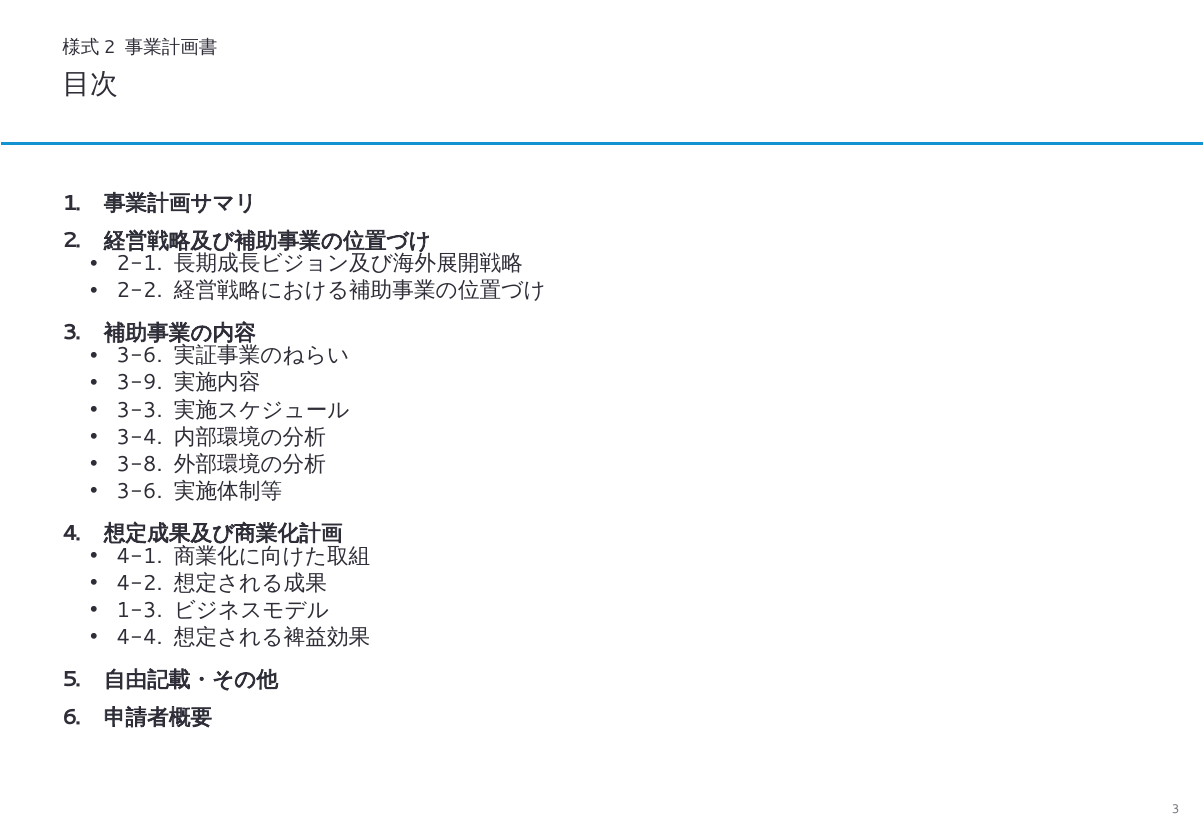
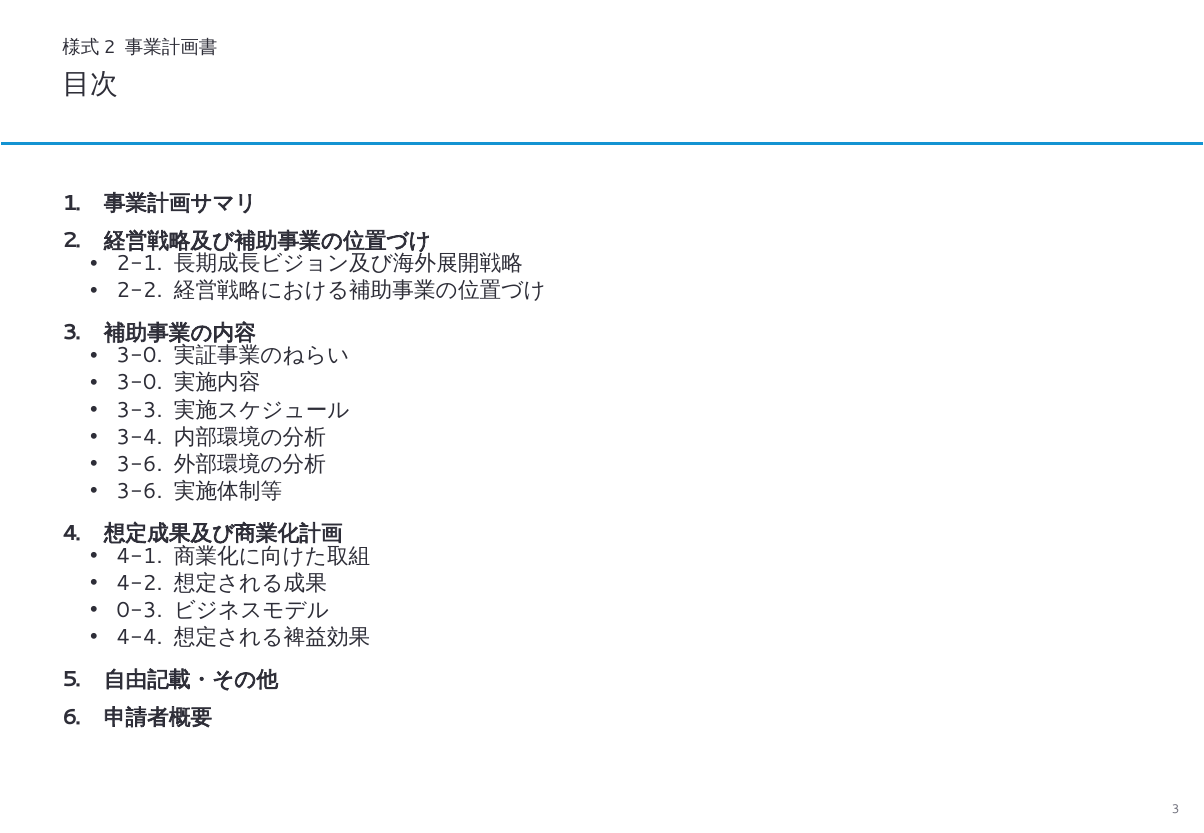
3-6: 3-6 -> 3-0 (140, 356)
3-9: 3-9 -> 3-0 (140, 383)
3-8: 3-8 -> 3-6 (140, 464)
1-3: 1-3 -> 0-3 (140, 611)
